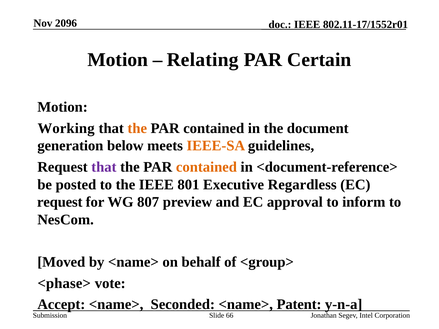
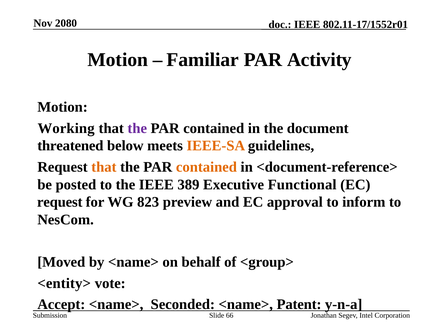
2096: 2096 -> 2080 (66, 23)
Relating: Relating -> Familiar (203, 60)
Certain: Certain -> Activity (319, 60)
the colour: orange -> purple (137, 128)
generation: generation -> threatened (70, 146)
that colour: purple -> orange (104, 167)
801: 801 -> 389 (188, 185)
Regardless: Regardless -> Functional (302, 185)
807: 807 -> 823 (148, 202)
<phase>: <phase> -> <entity> (64, 283)
